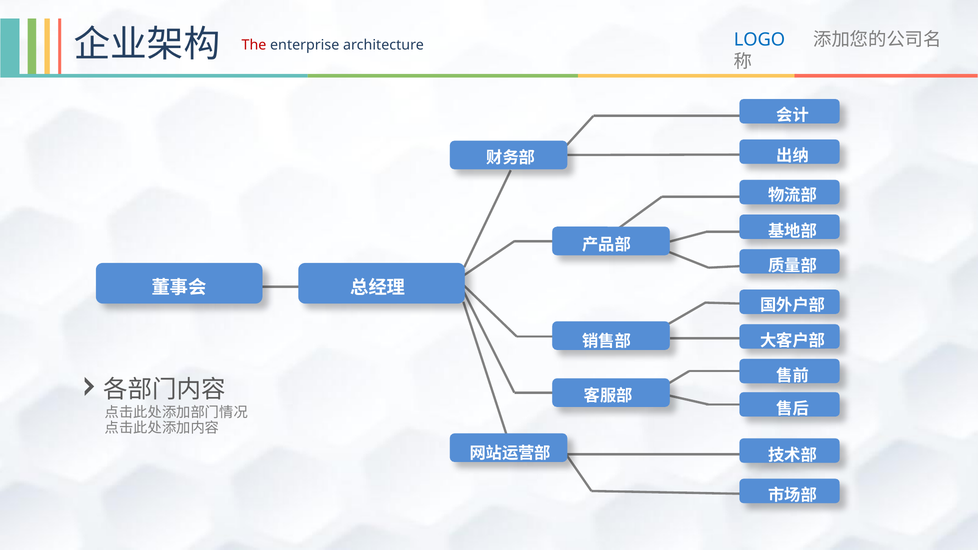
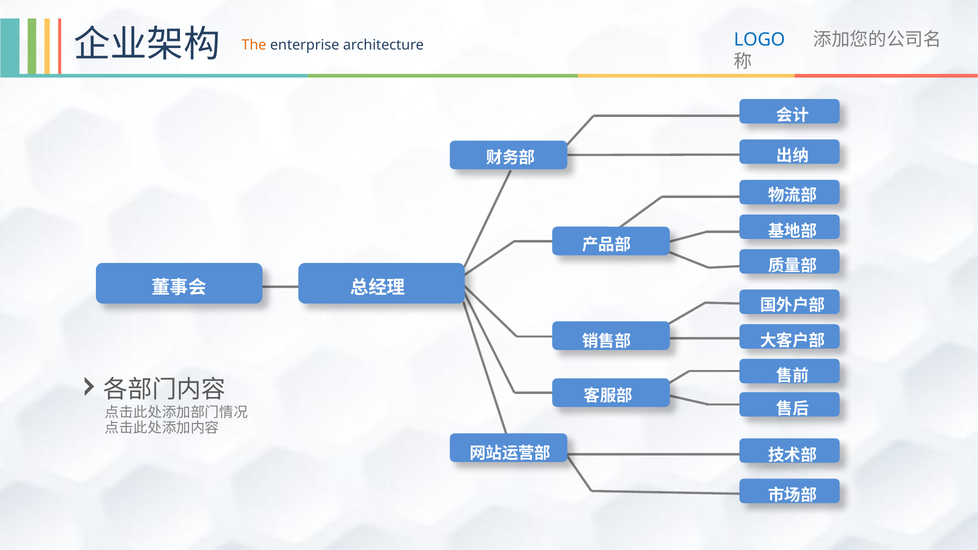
The colour: red -> orange (254, 45)
